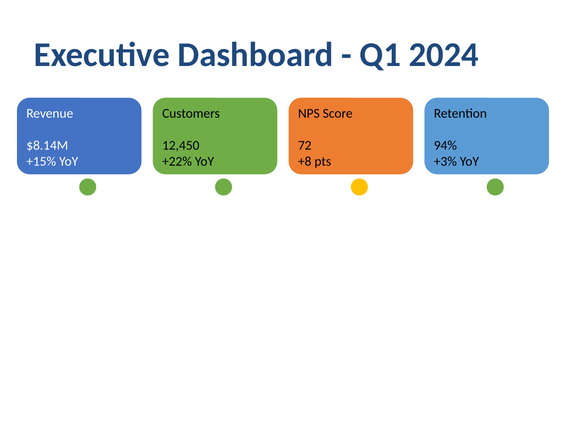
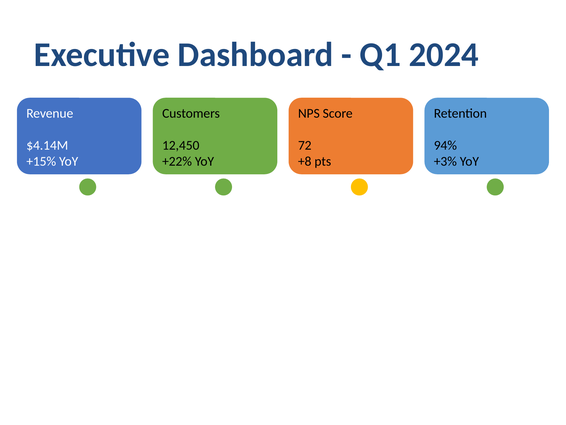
$8.14M: $8.14M -> $4.14M (47, 145)
